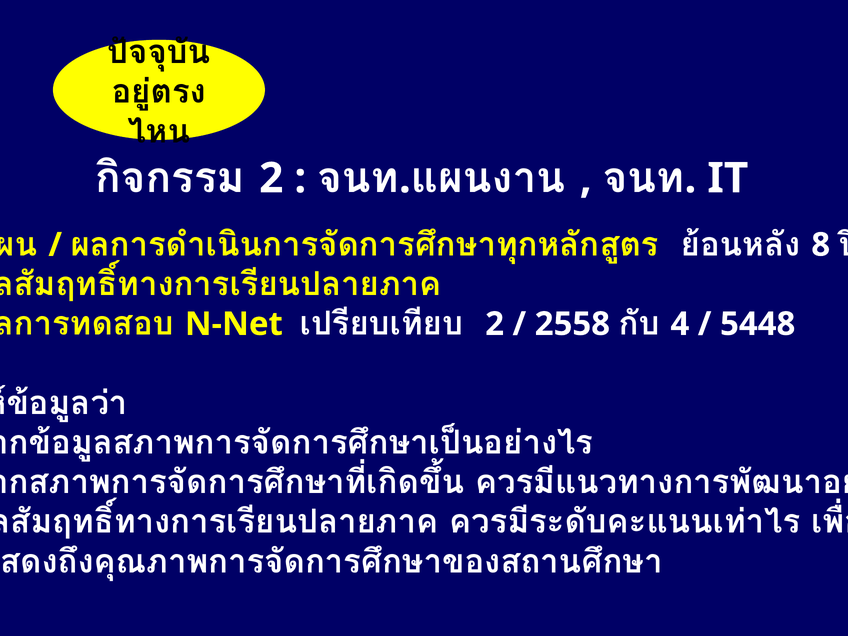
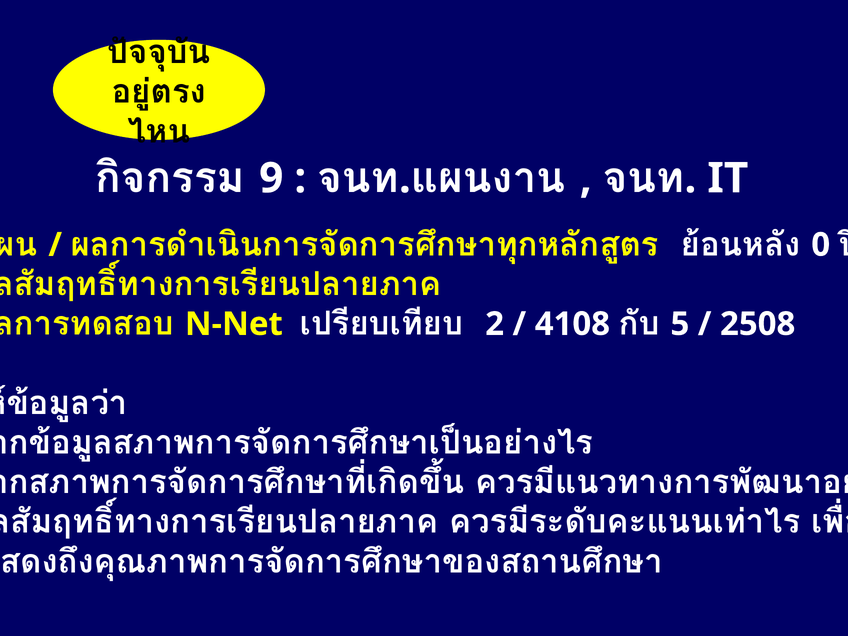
2: 2 -> 9 (271, 178)
8: 8 -> 0 (821, 245)
2558: 2558 -> 4108 (572, 324)
4: 4 -> 5 (680, 324)
5448: 5448 -> 2508 (758, 324)
